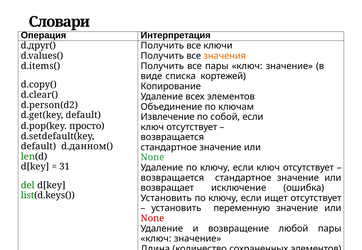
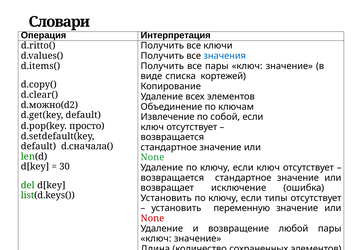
d.друг(: d.друг( -> d.ritto( (38, 46)
значения colour: orange -> blue (225, 56)
d.person(d2: d.person(d2 -> d.можно(d2 (49, 105)
d.данном(: d.данном( -> d.сначала( (87, 147)
31: 31 -> 30 (65, 167)
ищет: ищет -> типы (276, 199)
